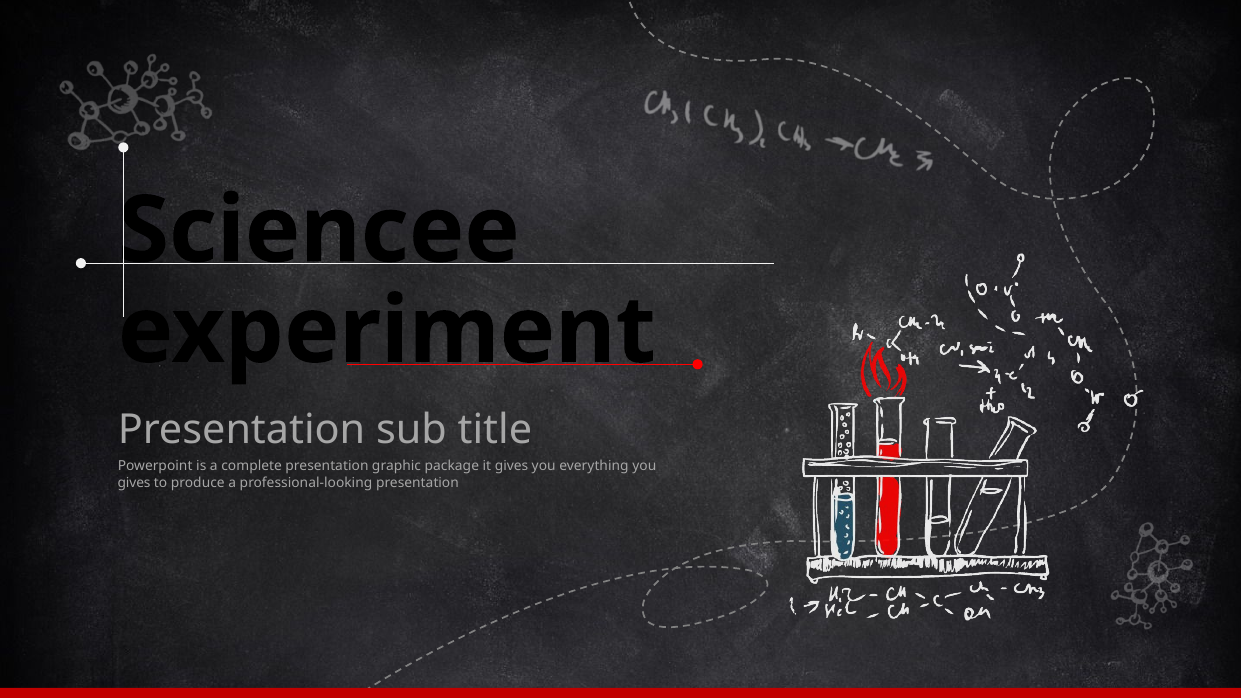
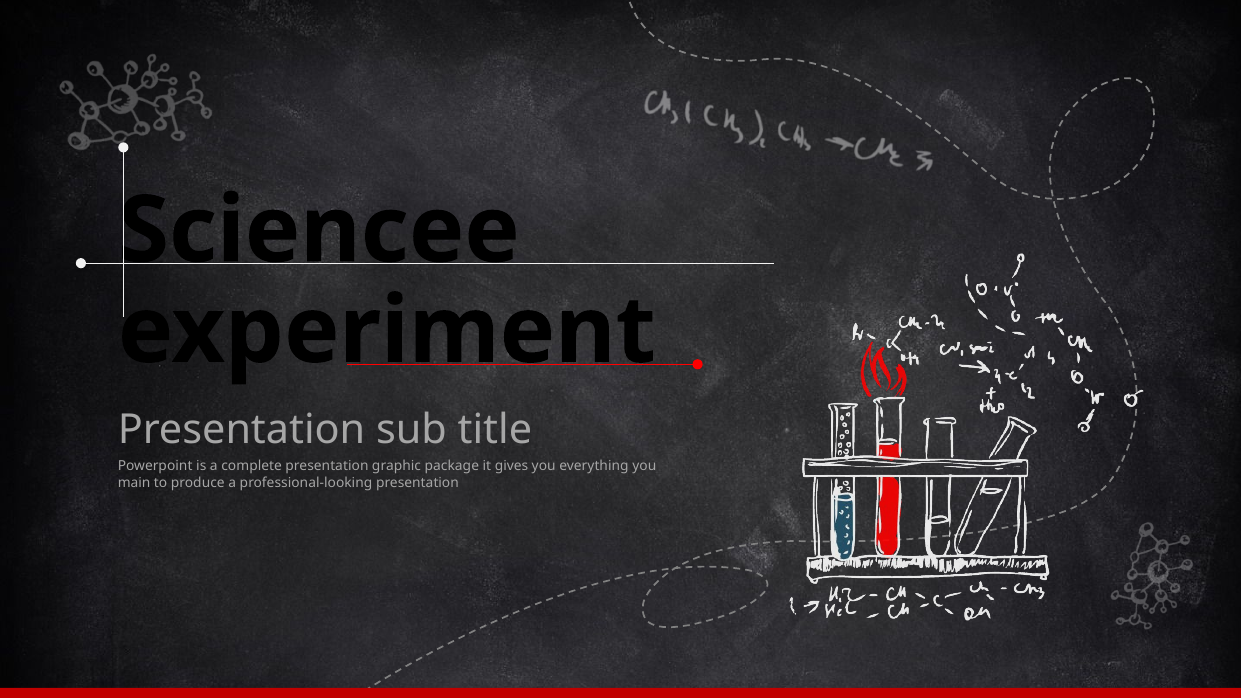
gives: gives -> main (134, 483)
